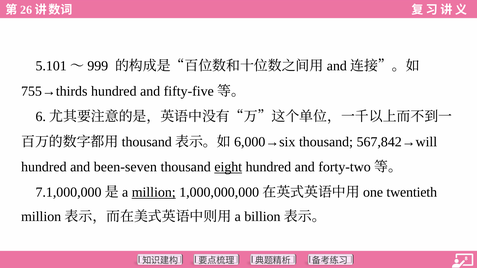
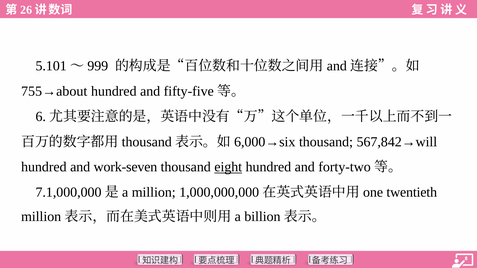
755→thirds: 755→thirds -> 755→about (54, 91)
been-seven: been-seven -> work-seven (125, 167)
million underline: present -> none (154, 193)
